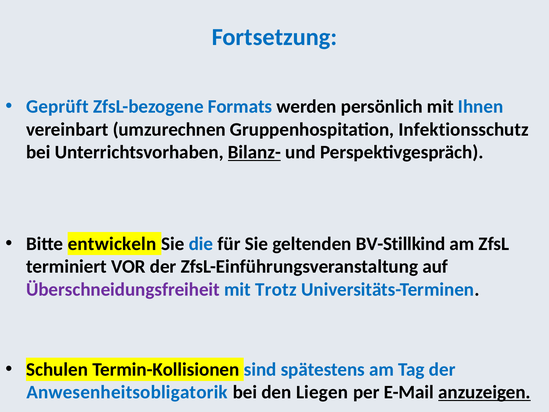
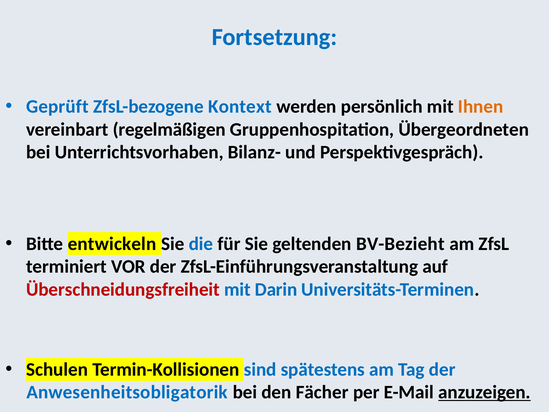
Formats: Formats -> Kontext (240, 107)
Ihnen colour: blue -> orange (481, 107)
umzurechnen: umzurechnen -> regelmäßigen (169, 129)
Infektionsschutz: Infektionsschutz -> Übergeordneten (464, 129)
Bilanz- underline: present -> none (254, 152)
BV-Stillkind: BV-Stillkind -> BV-Bezieht (400, 244)
Überschneidungsfreiheit colour: purple -> red (123, 289)
Trotz: Trotz -> Darin (276, 289)
Liegen: Liegen -> Fächer (322, 392)
